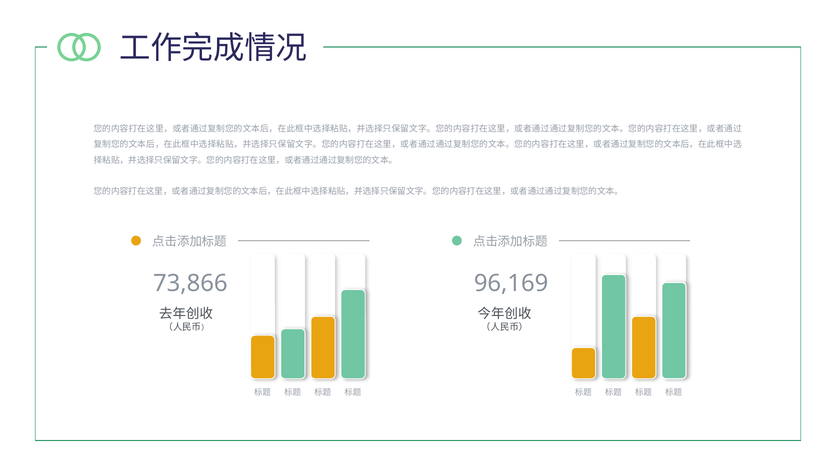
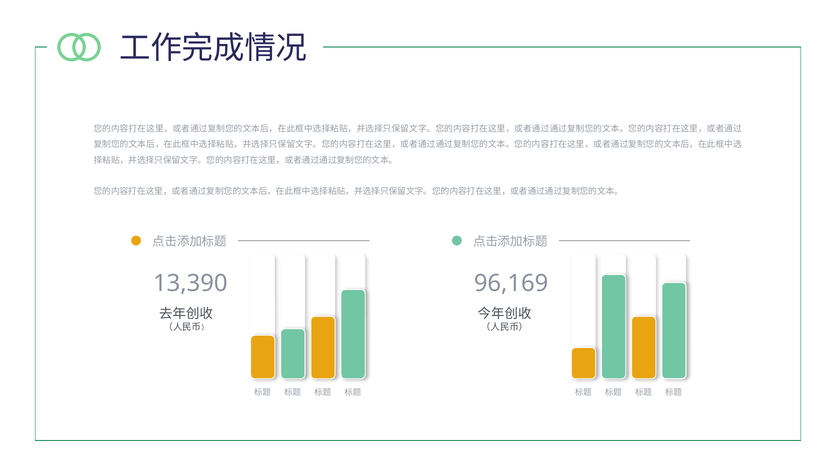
73,866: 73,866 -> 13,390 (190, 284)
